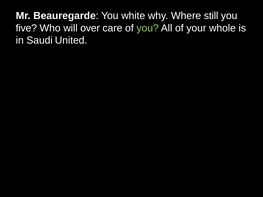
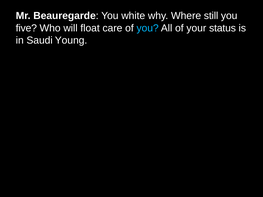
over: over -> float (90, 28)
you colour: light green -> light blue (148, 28)
whole: whole -> status (222, 28)
United: United -> Young (71, 40)
